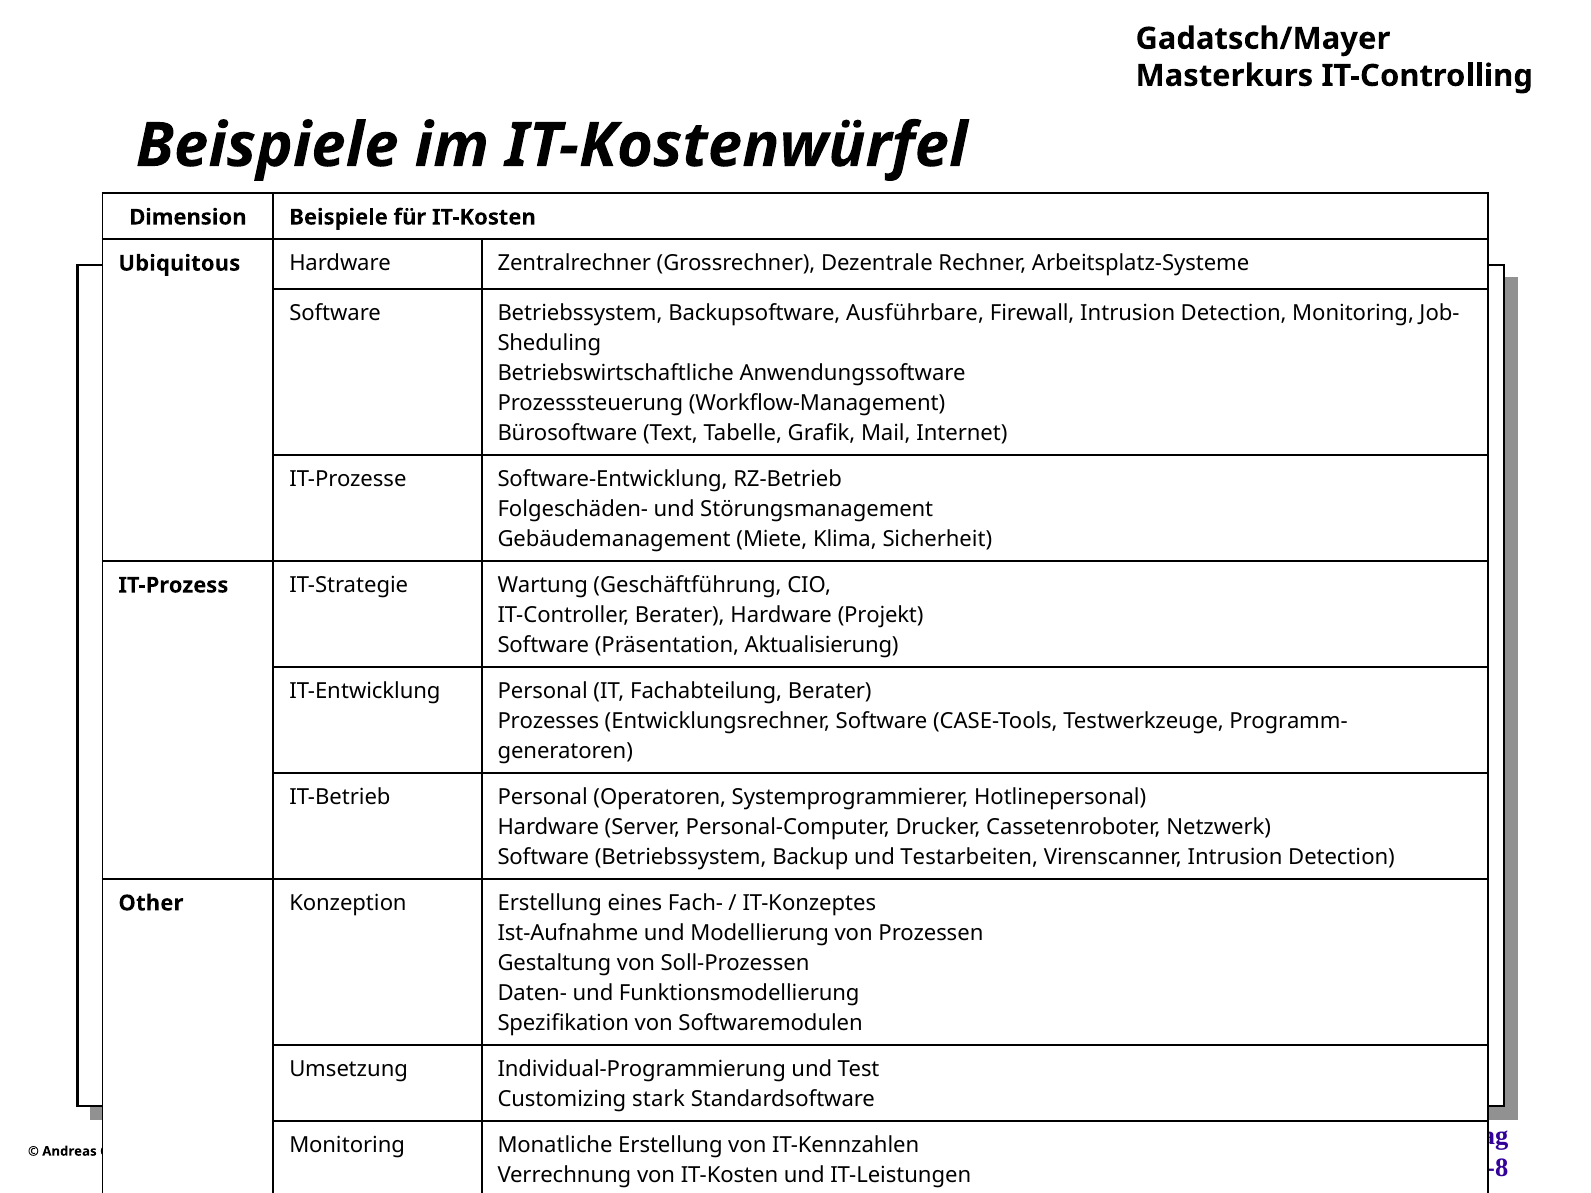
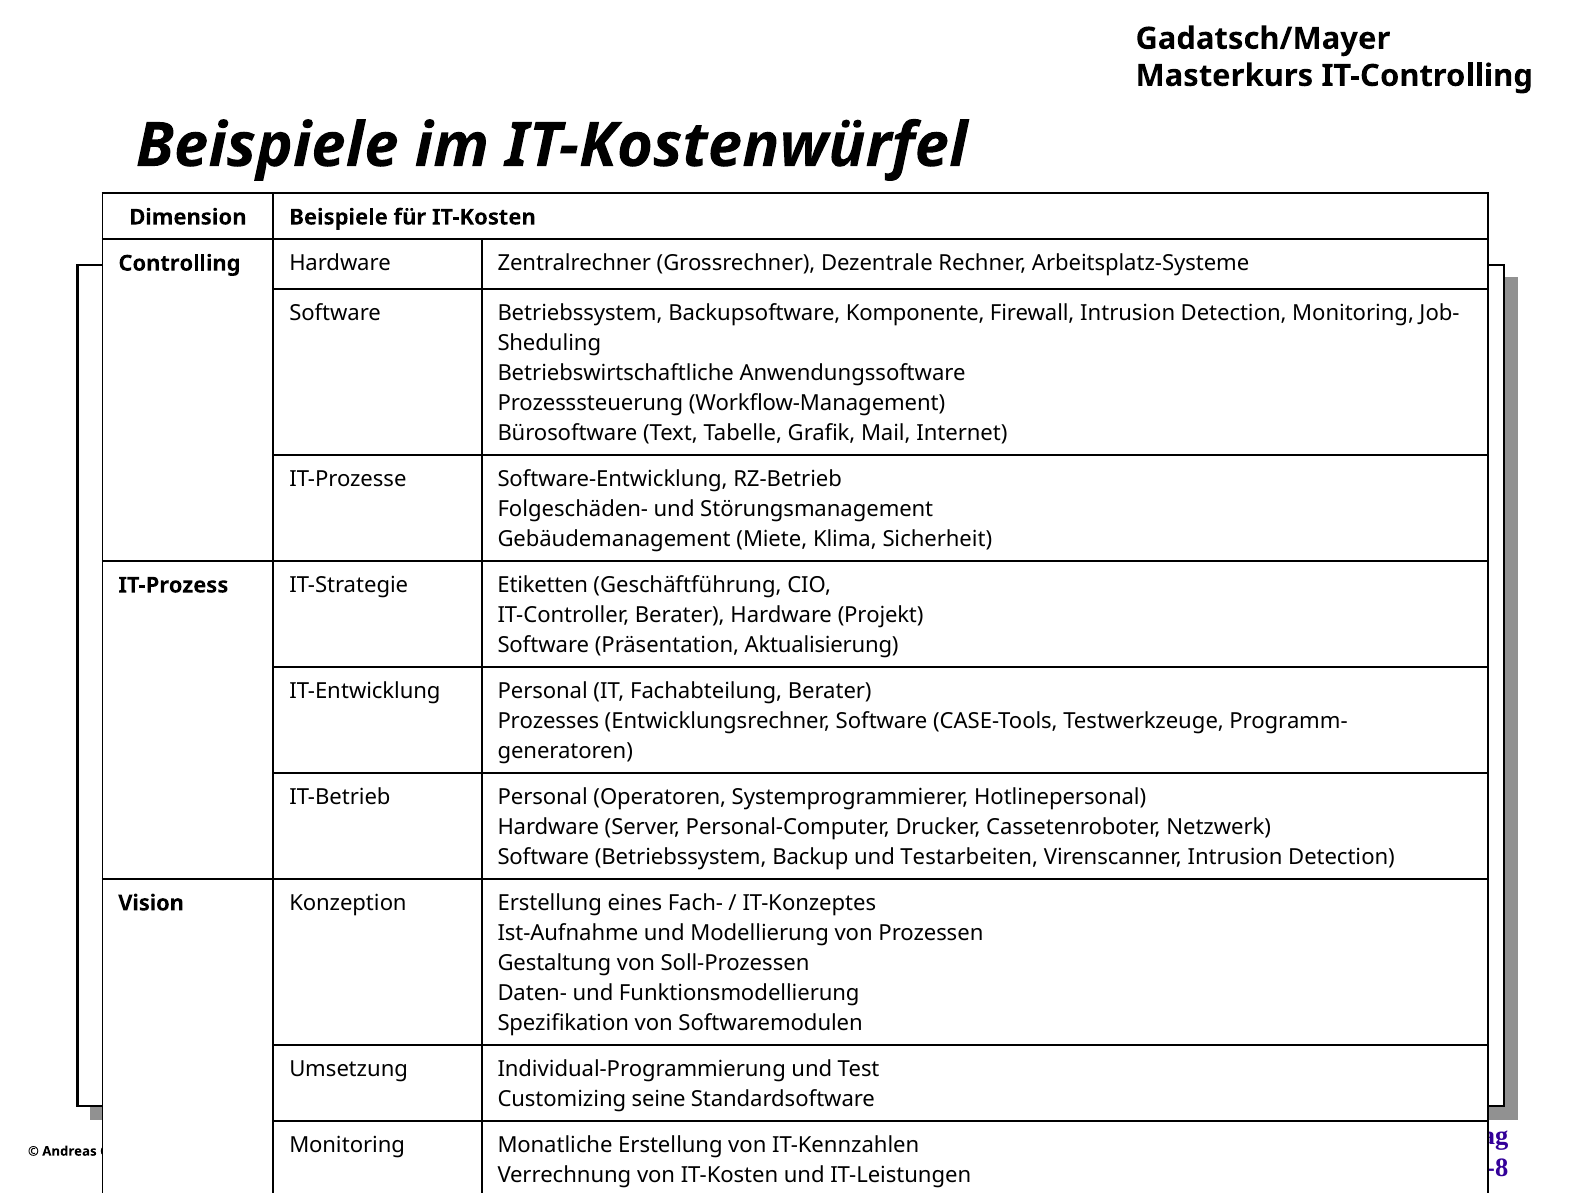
Ubiquitous: Ubiquitous -> Controlling (179, 263)
Ausführbare: Ausführbare -> Komponente (915, 313)
Wartung: Wartung -> Etiketten (543, 585)
Other: Other -> Vision (151, 903)
stark: stark -> seine (659, 1099)
